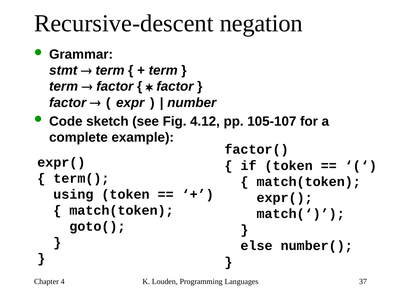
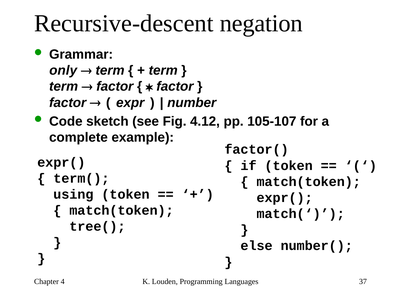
stmt: stmt -> only (63, 70)
goto(: goto( -> tree( (97, 226)
